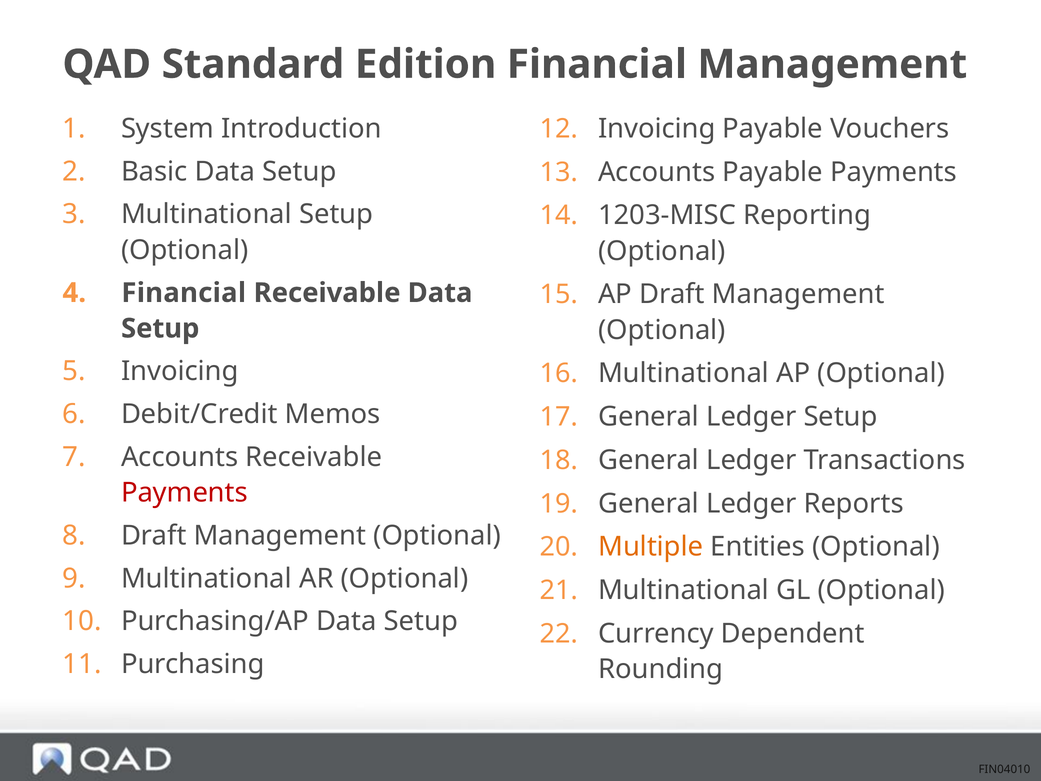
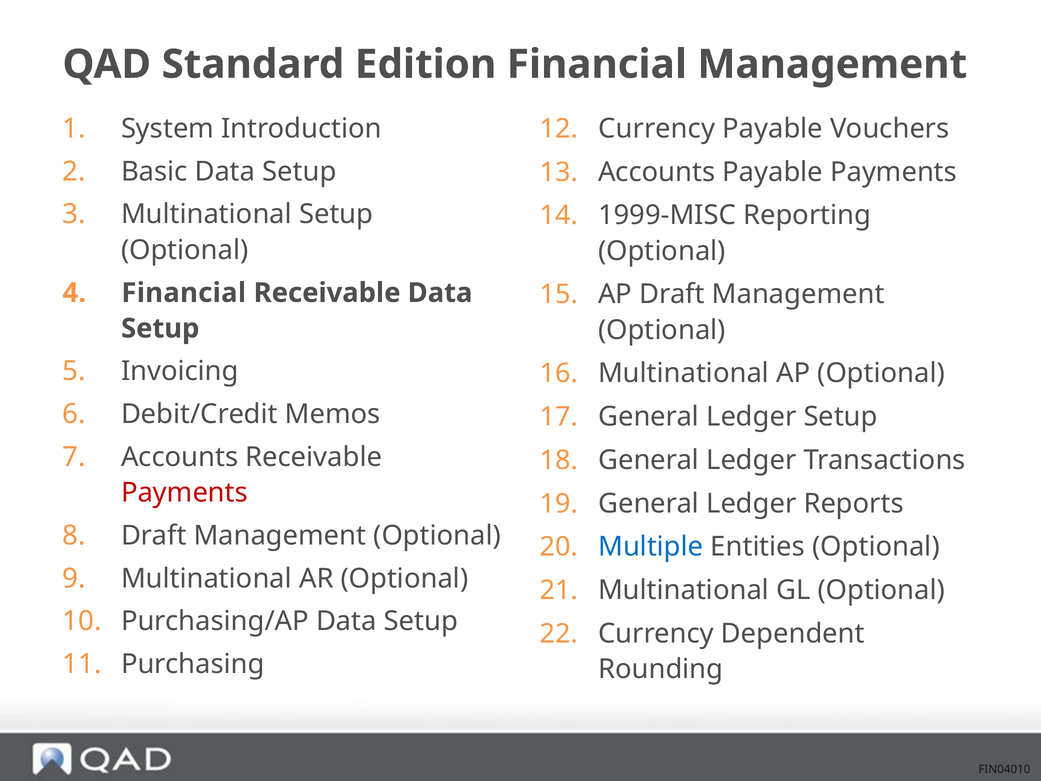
Invoicing: Invoicing -> Currency (657, 129)
1203-MISC: 1203-MISC -> 1999-MISC (667, 215)
Multiple colour: orange -> blue (651, 547)
